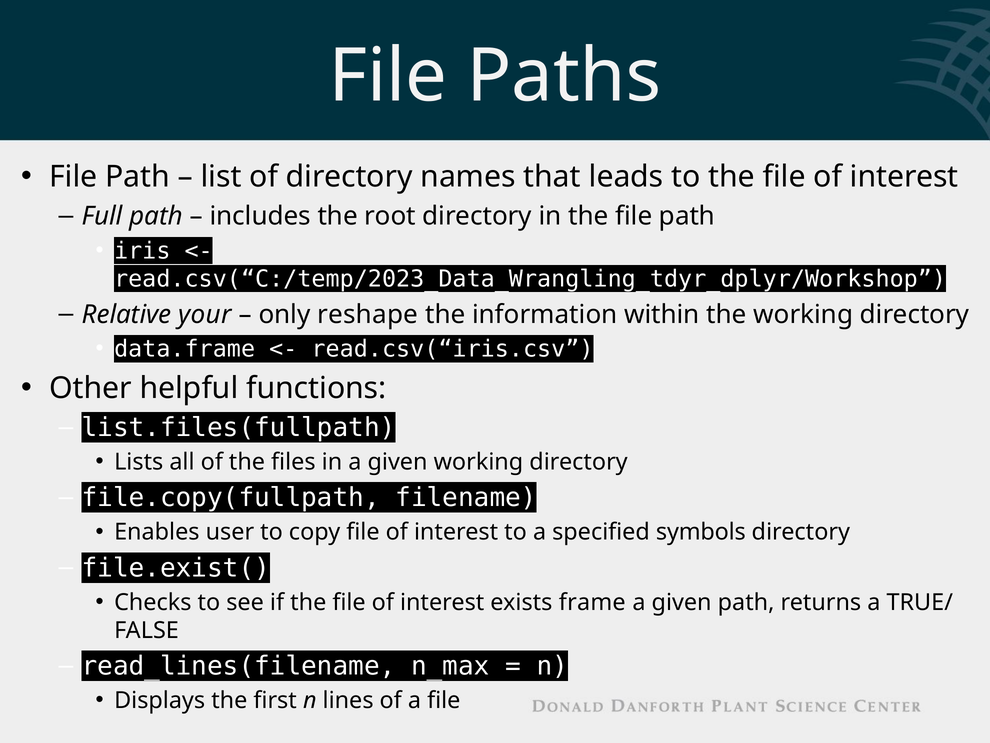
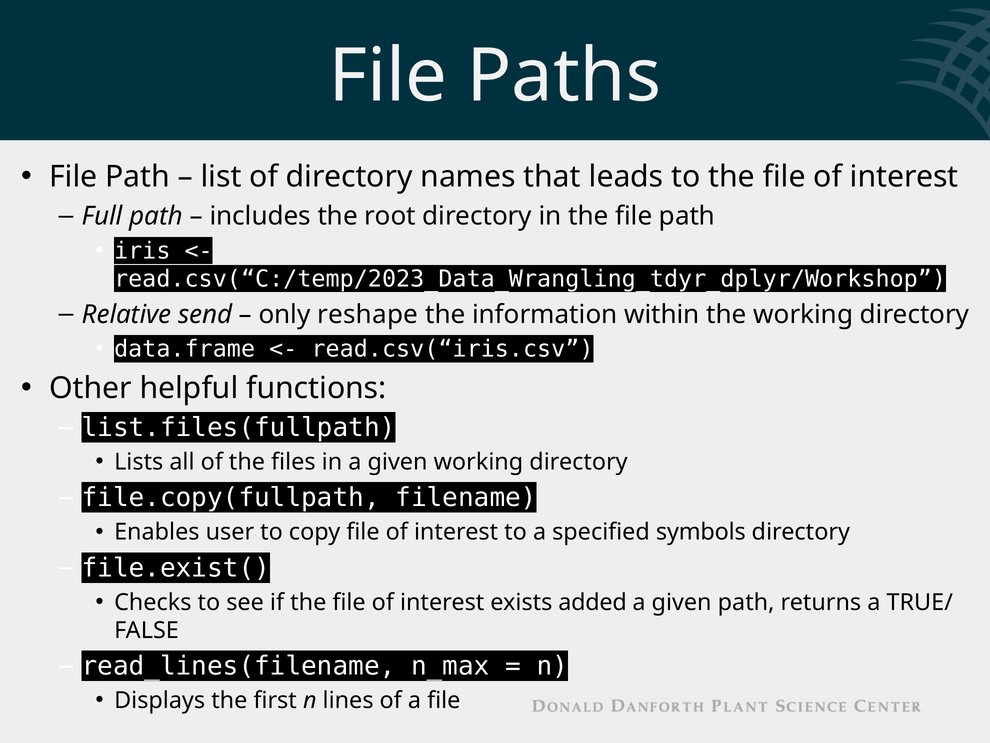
your: your -> send (205, 314)
frame: frame -> added (593, 602)
